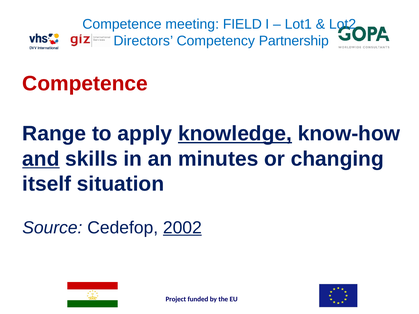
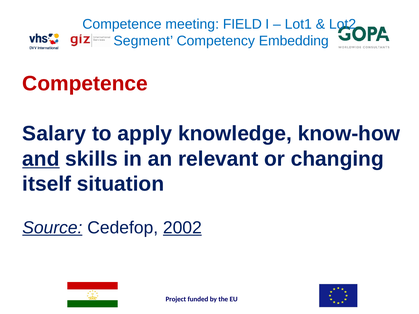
Directors: Directors -> Segment (143, 41)
Partnership: Partnership -> Embedding (294, 41)
Range: Range -> Salary (54, 134)
knowledge underline: present -> none (235, 134)
minutes: minutes -> relevant (218, 159)
Source underline: none -> present (52, 228)
